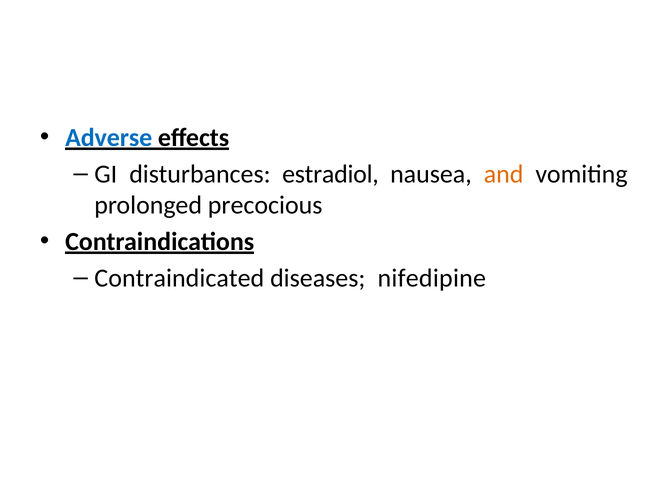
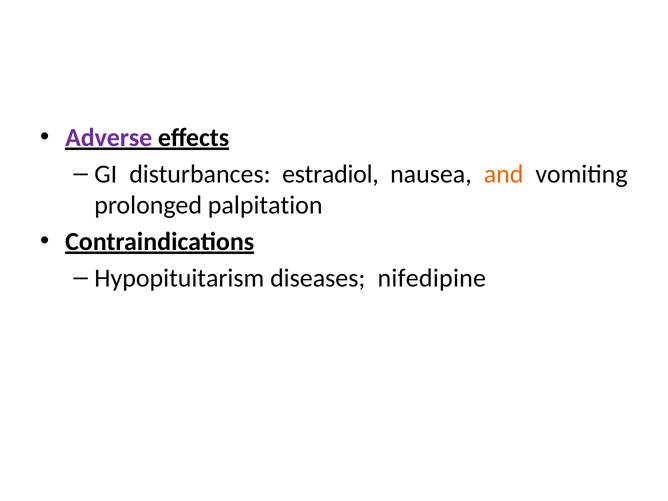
Adverse colour: blue -> purple (109, 138)
precocious: precocious -> palpitation (265, 205)
Contraindicated: Contraindicated -> Hypopituitarism (179, 278)
